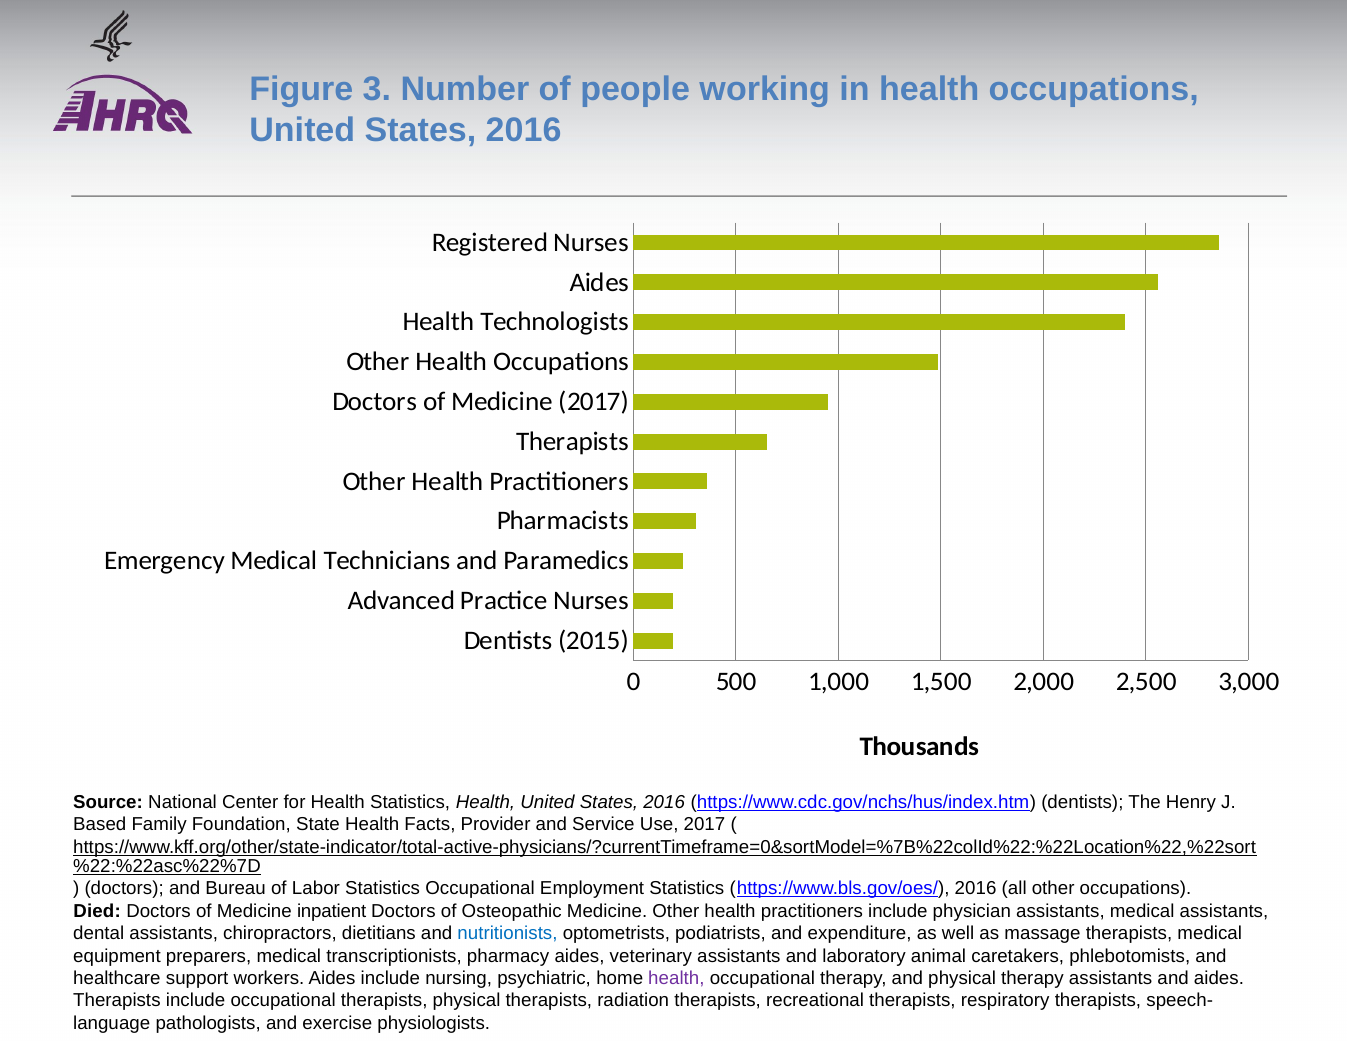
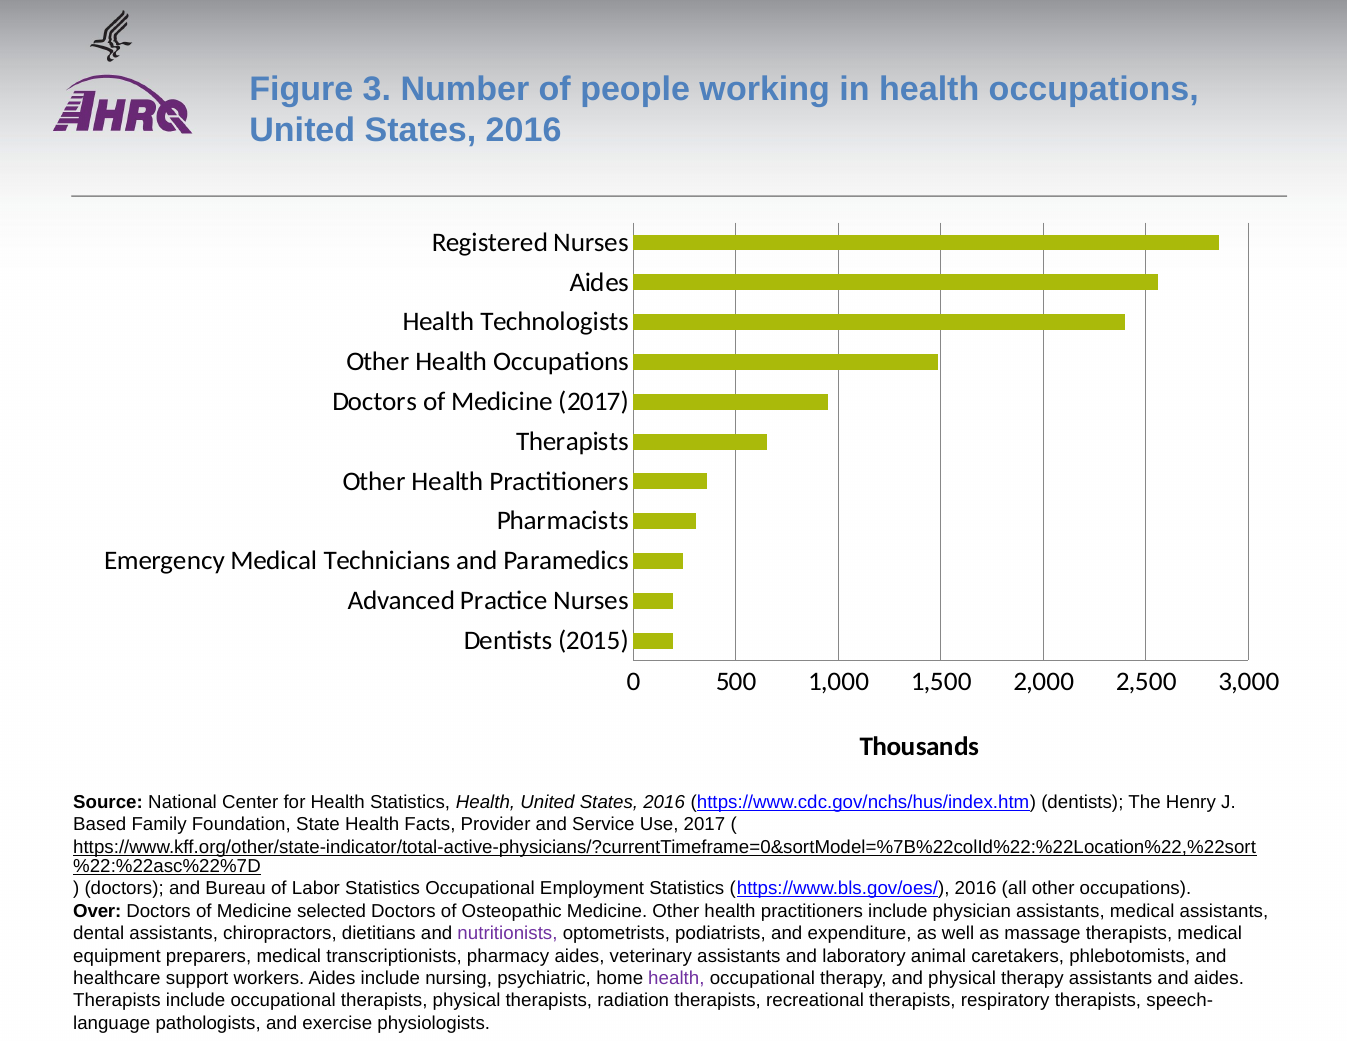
Died: Died -> Over (97, 911)
inpatient: inpatient -> selected (332, 911)
nutritionists colour: blue -> purple (507, 933)
